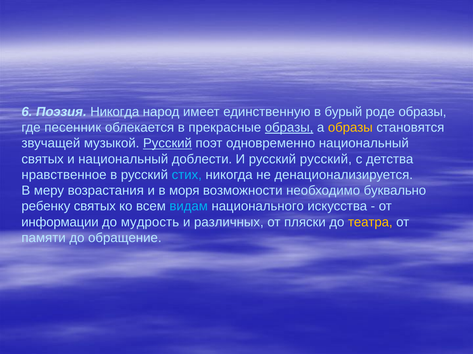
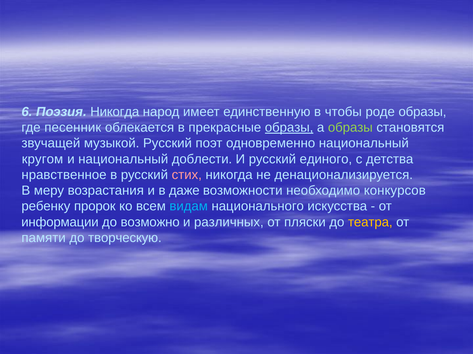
бурый: бурый -> чтобы (343, 112)
образы colour: yellow -> light green (350, 128)
Русский underline: present -> none (167, 144)
святых: святых -> кругом (42, 159)
русский русский: русский -> единого (326, 159)
стих colour: light blue -> pink (187, 175)
моря: моря -> даже (184, 191)
буквально: буквально -> конкурсов (395, 191)
ребенку святых: святых -> пророк (95, 207)
мудрость: мудрость -> возможно (150, 222)
обращение: обращение -> творческую (125, 238)
